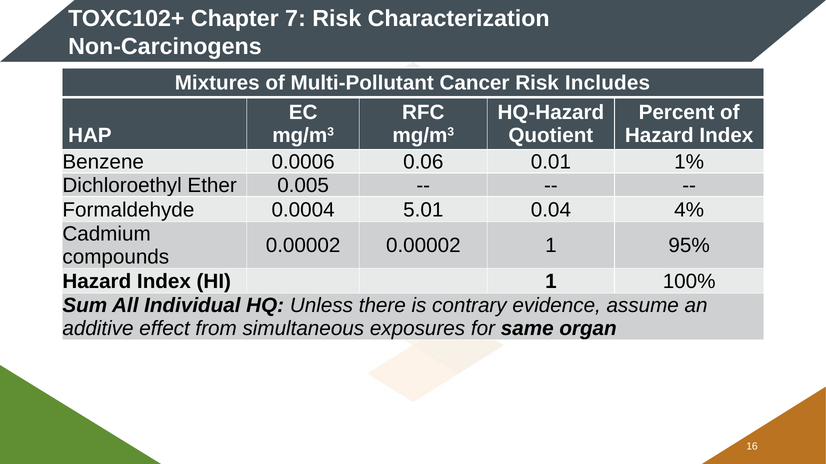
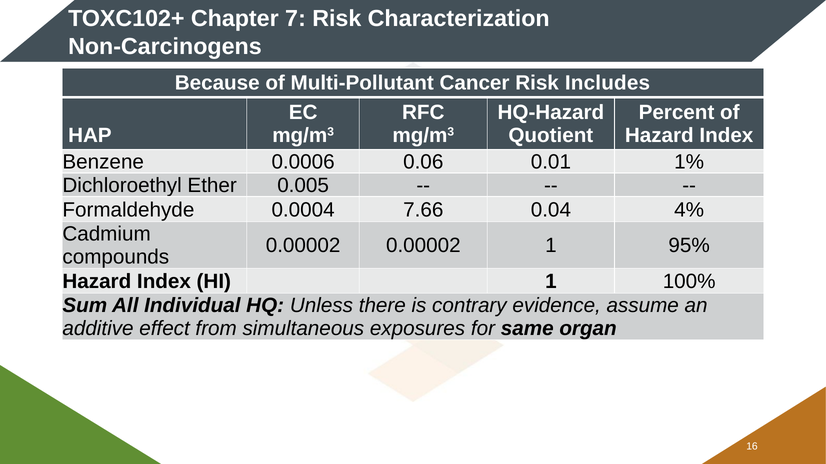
Mixtures: Mixtures -> Because (217, 83)
5.01: 5.01 -> 7.66 (423, 210)
